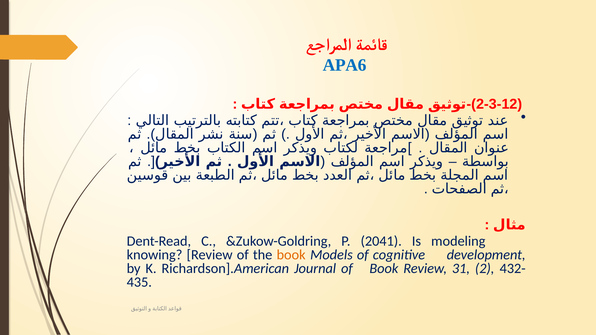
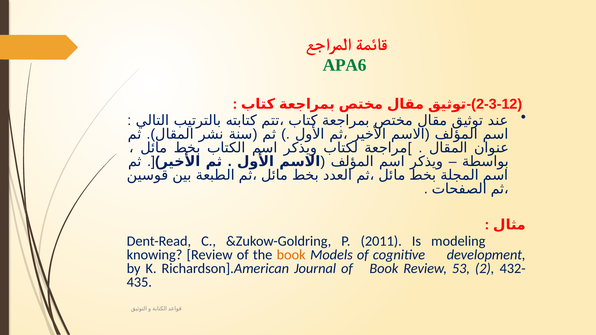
APA6 colour: blue -> green (345, 65)
2041: 2041 -> 2011 (381, 241)
31: 31 -> 53 (461, 269)
